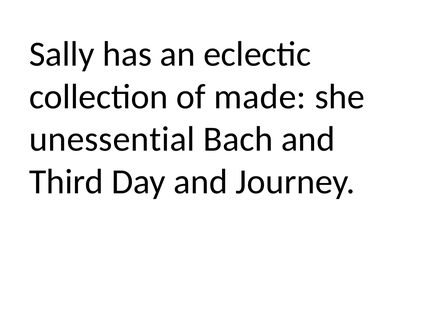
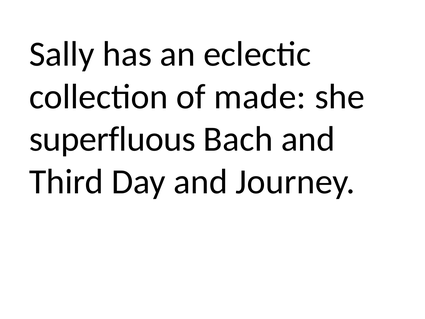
unessential: unessential -> superfluous (112, 139)
